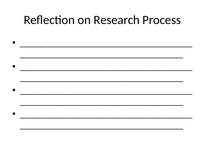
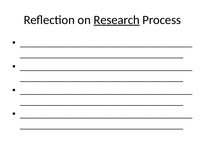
Research underline: none -> present (117, 20)
